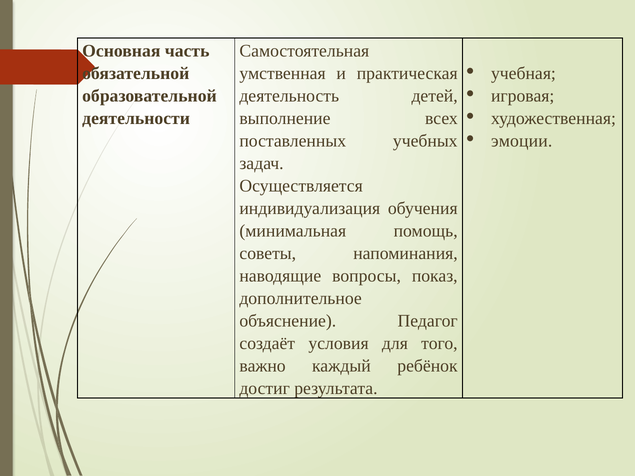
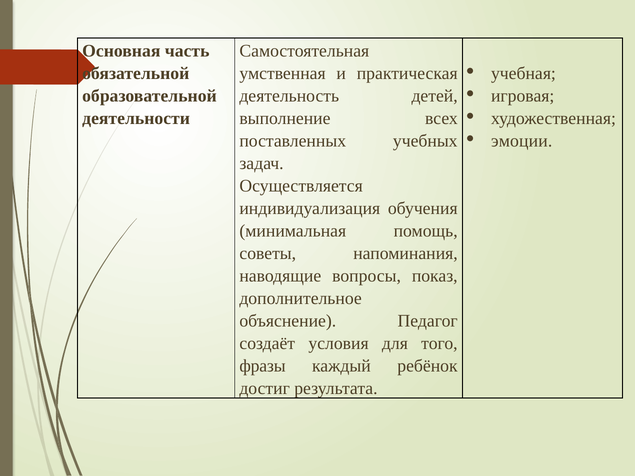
важно: важно -> фразы (263, 366)
